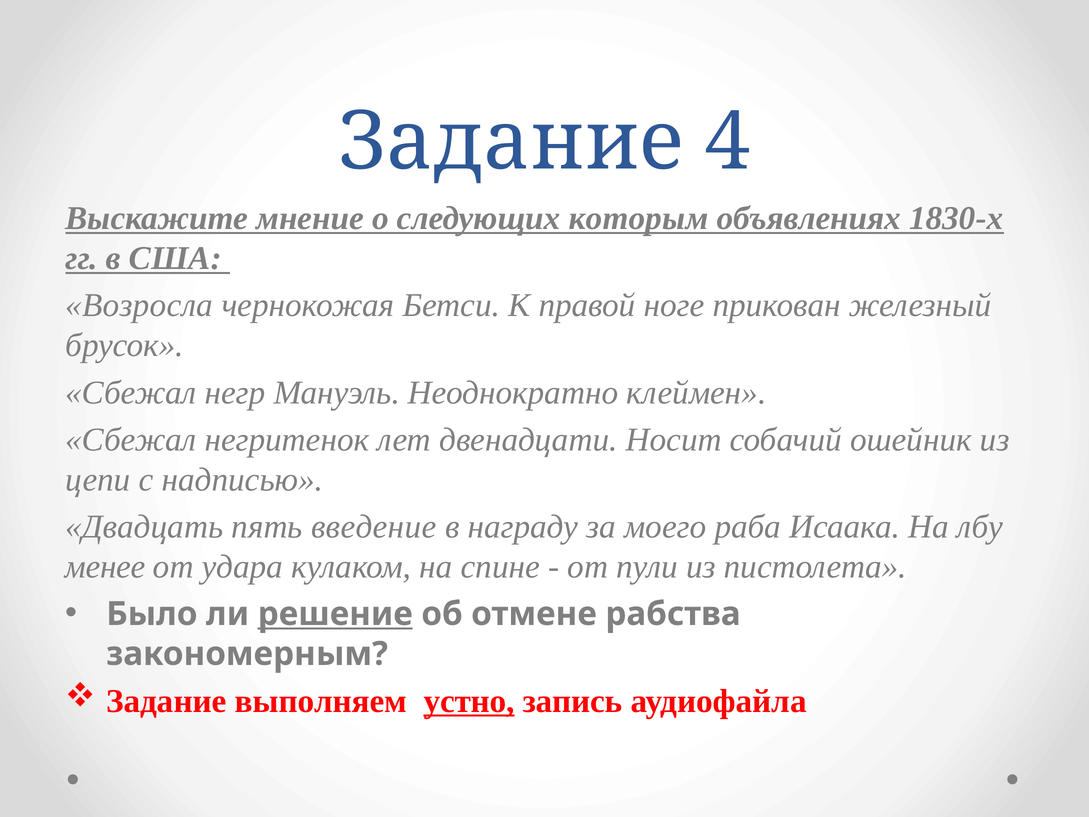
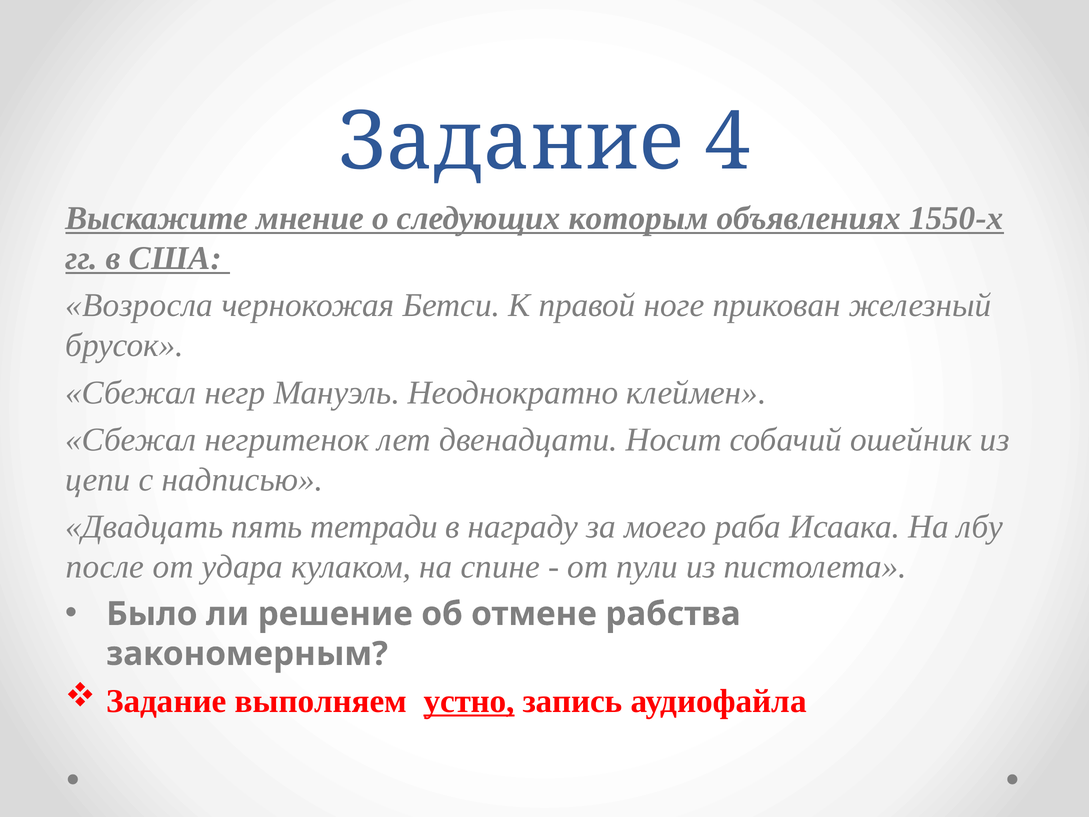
1830-х: 1830-х -> 1550-х (956, 218)
введение: введение -> тетради (374, 527)
менее: менее -> после (105, 567)
решение underline: present -> none (335, 614)
